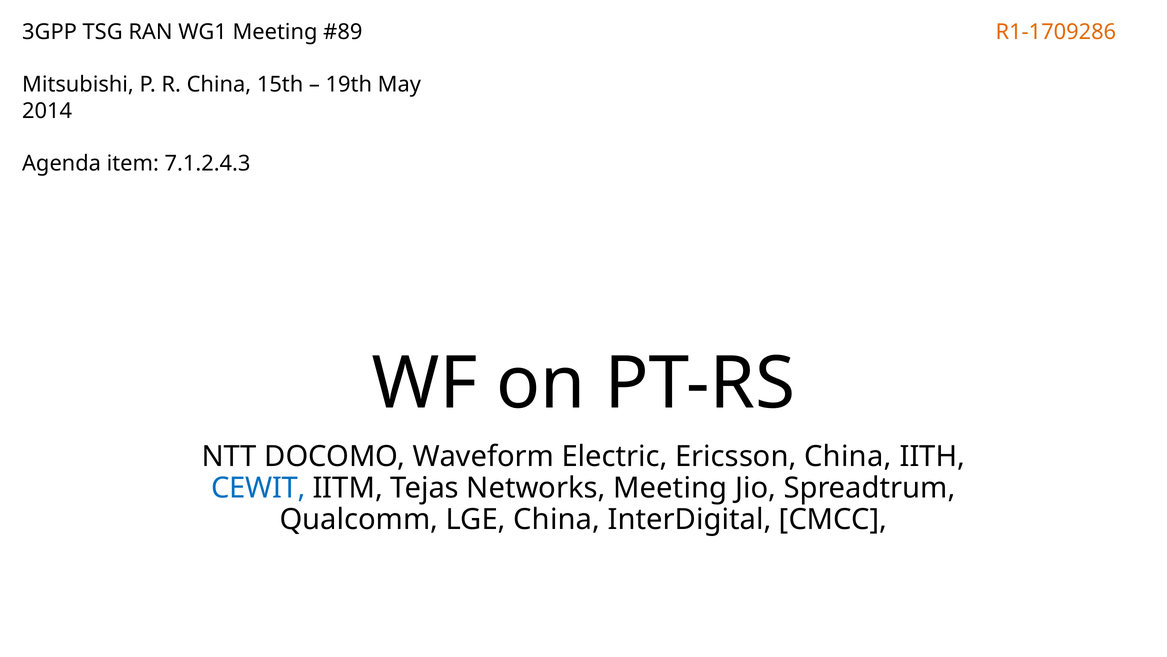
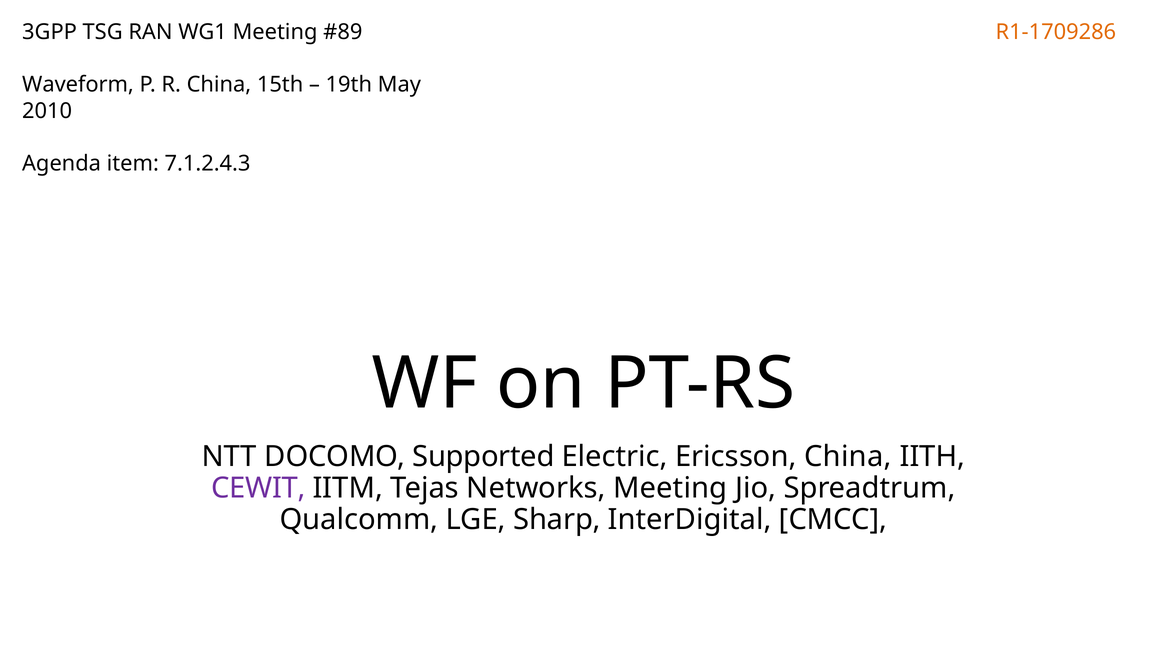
Mitsubishi: Mitsubishi -> Waveform (78, 85)
2014: 2014 -> 2010 (47, 111)
Waveform: Waveform -> Supported (483, 456)
CEWIT colour: blue -> purple (258, 488)
LGE China: China -> Sharp (557, 519)
